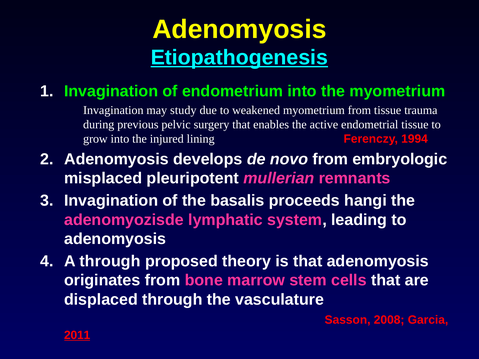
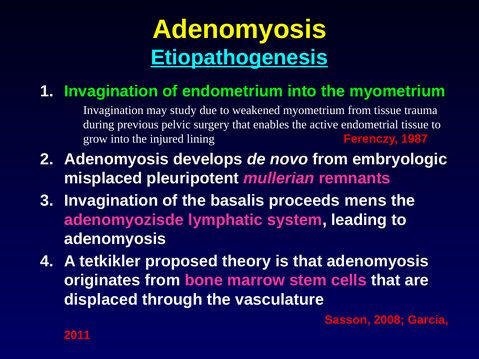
1994: 1994 -> 1987 (415, 139)
hangi: hangi -> mens (365, 201)
A through: through -> tetkikler (110, 261)
2011 underline: present -> none (77, 335)
